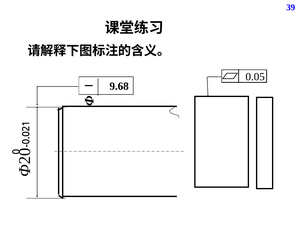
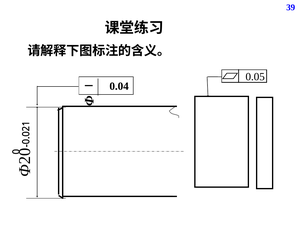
9.68: 9.68 -> 0.04 (119, 87)
